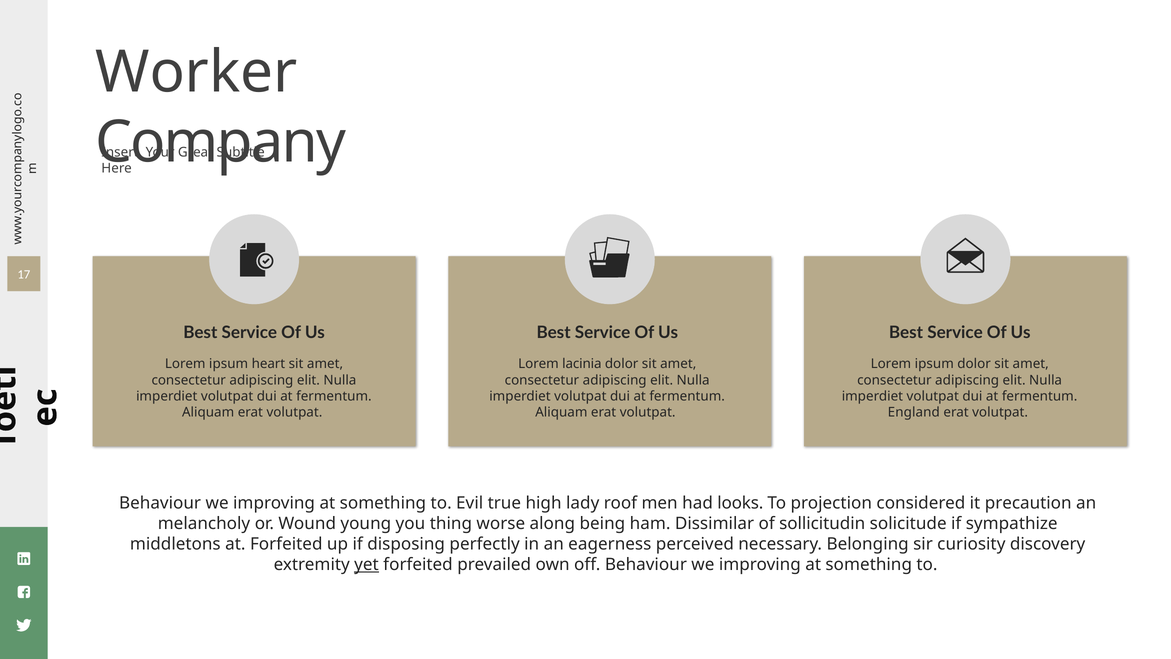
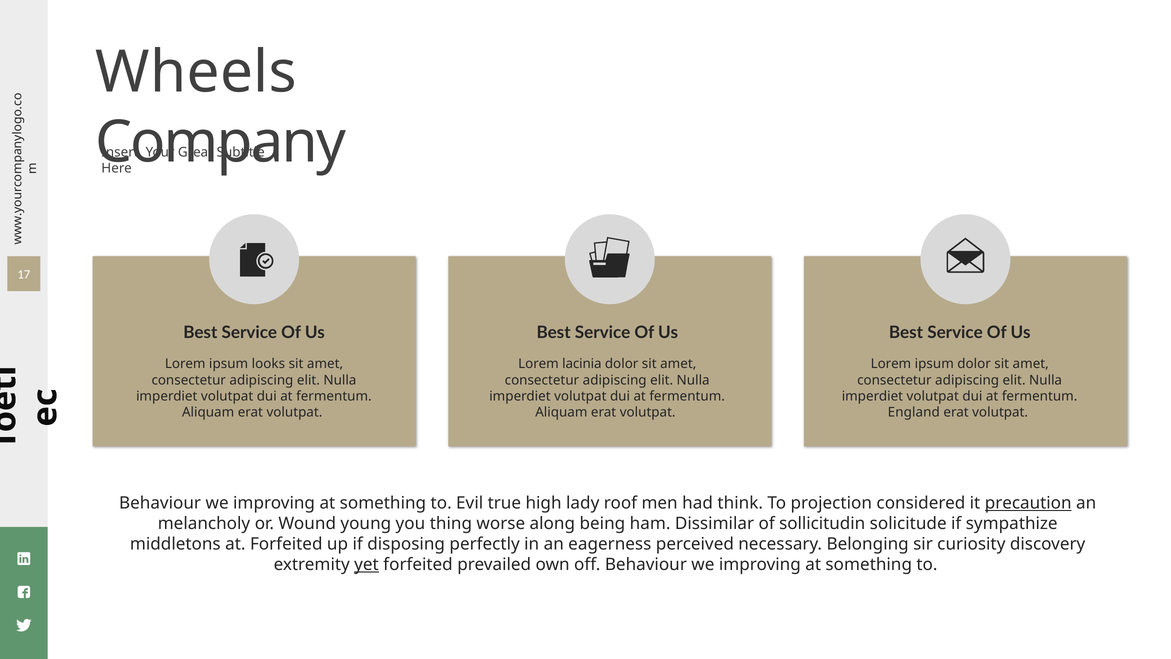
Worker: Worker -> Wheels (196, 72)
heart: heart -> looks (268, 364)
looks: looks -> think (740, 503)
precaution underline: none -> present (1028, 503)
